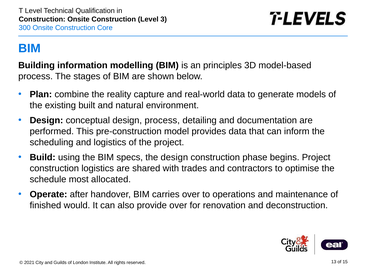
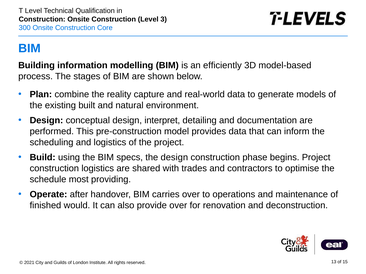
principles: principles -> efficiently (222, 66)
design process: process -> interpret (162, 121)
allocated: allocated -> providing (111, 180)
